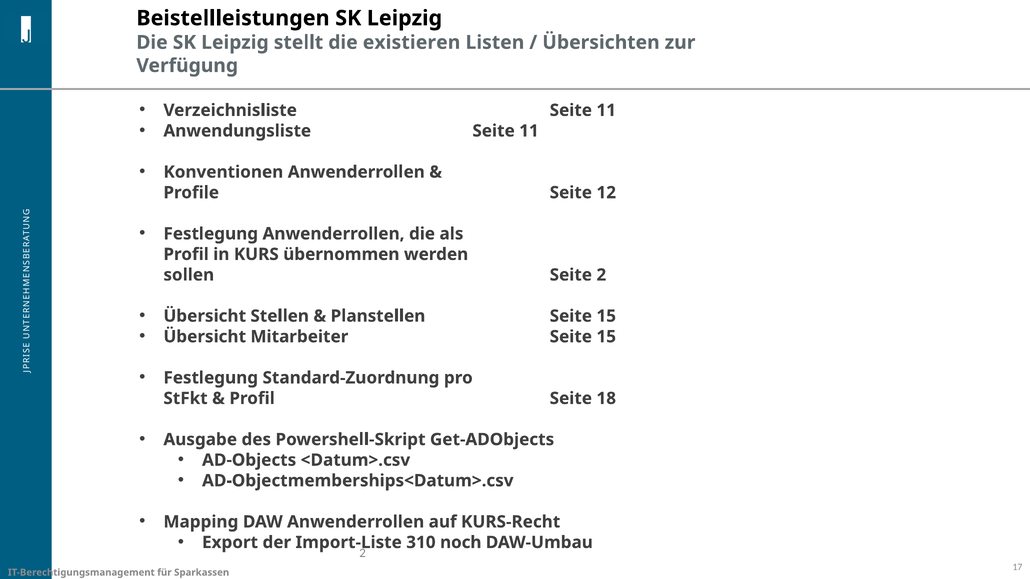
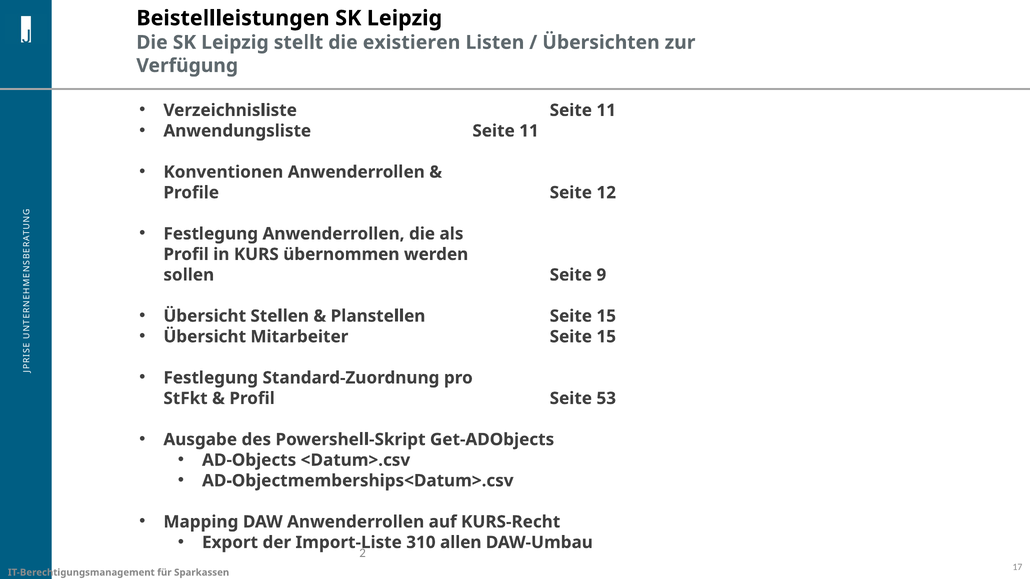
Seite 2: 2 -> 9 (601, 275)
18: 18 -> 53 (606, 399)
noch: noch -> allen (461, 543)
